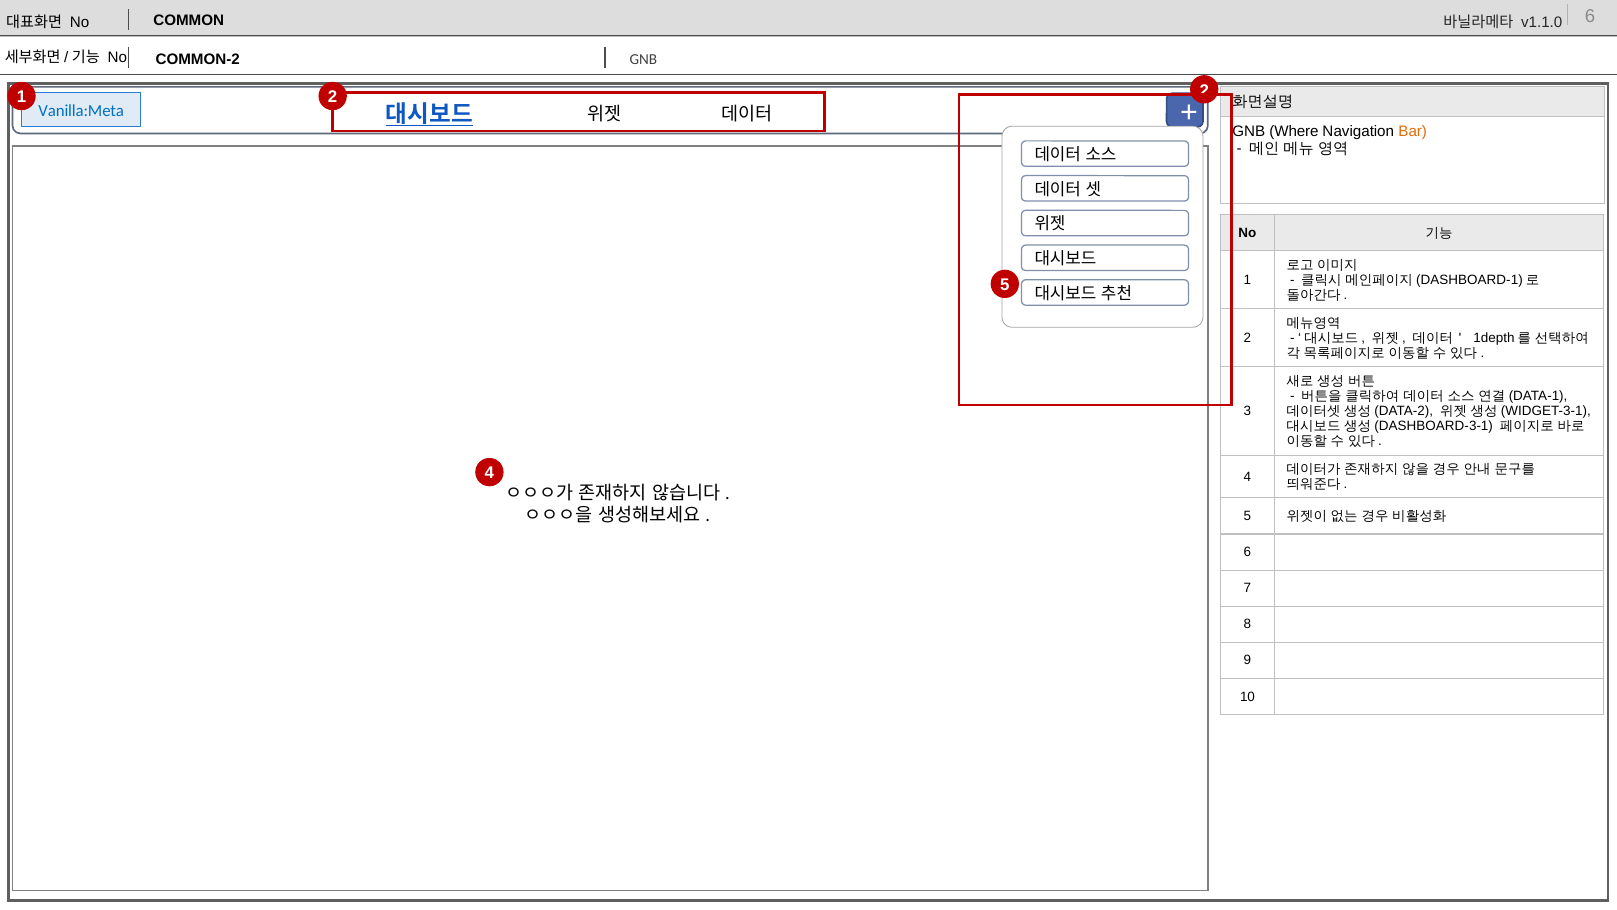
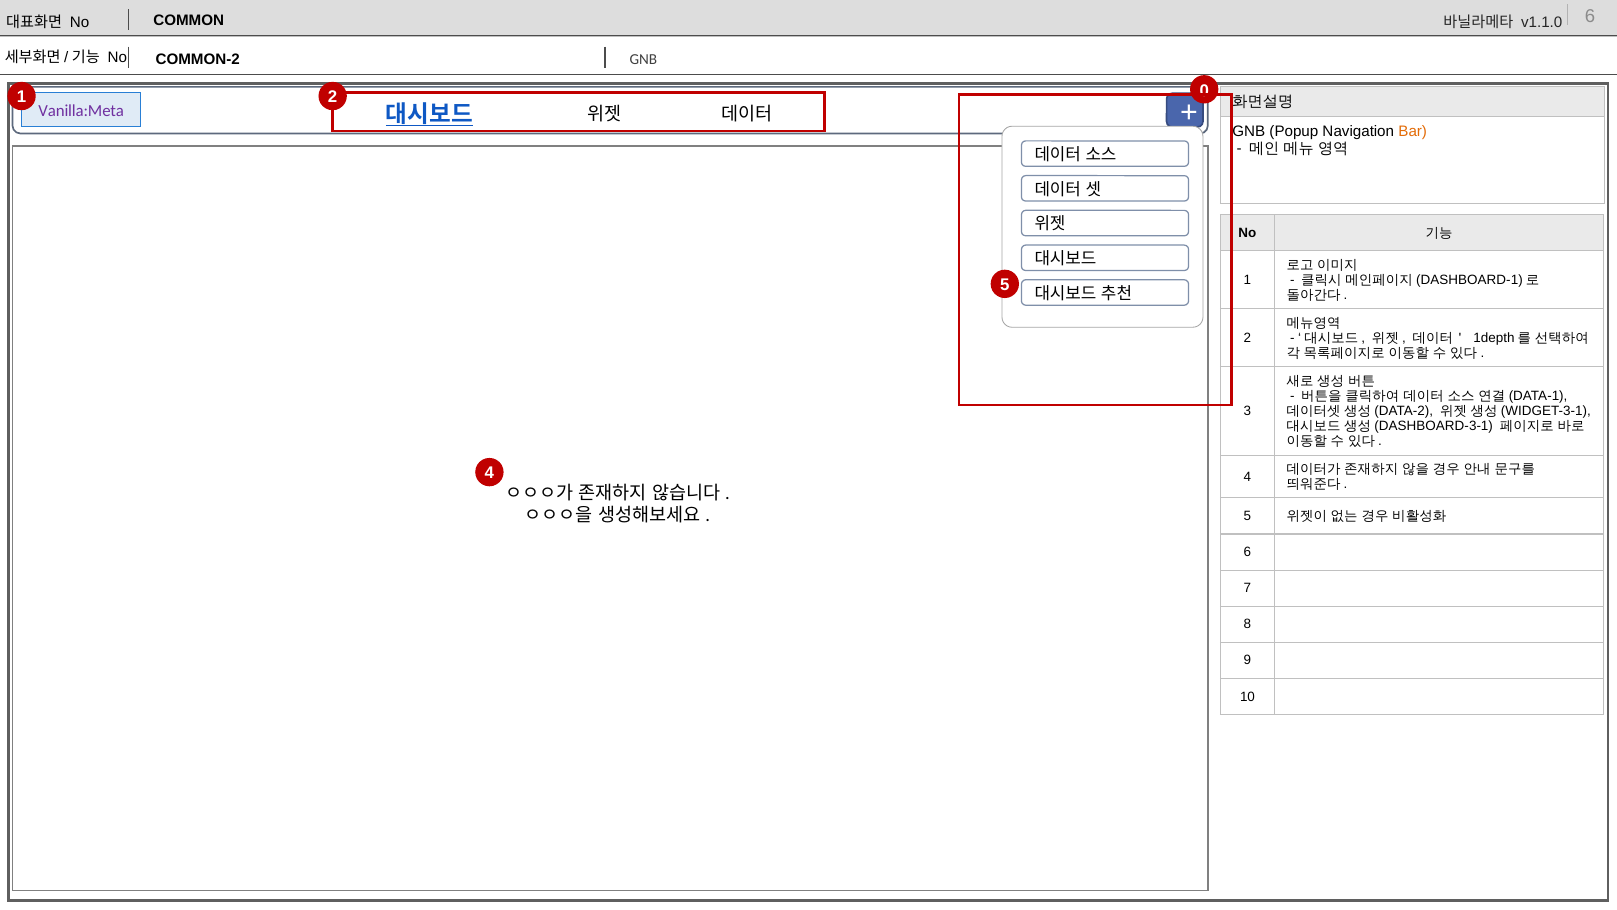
1 2: 2 -> 0 (1204, 90)
Vanilla:Meta colour: blue -> purple (81, 110)
Where: Where -> Popup (1294, 131)
